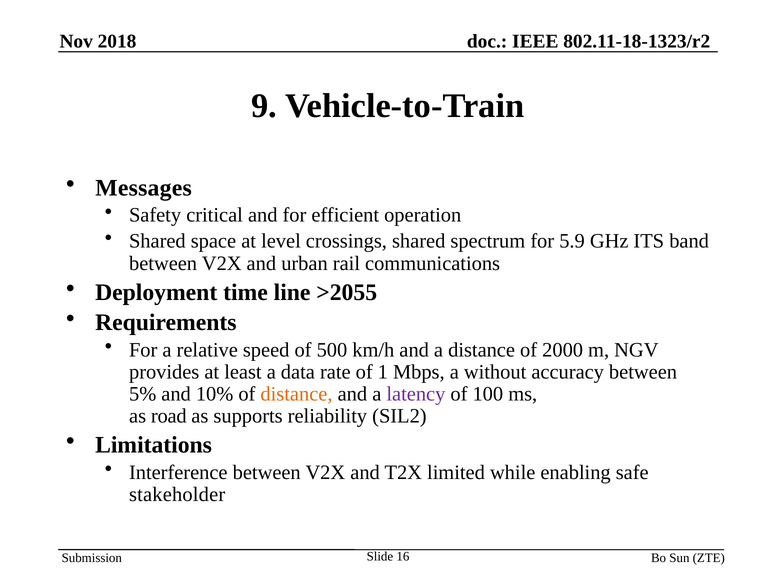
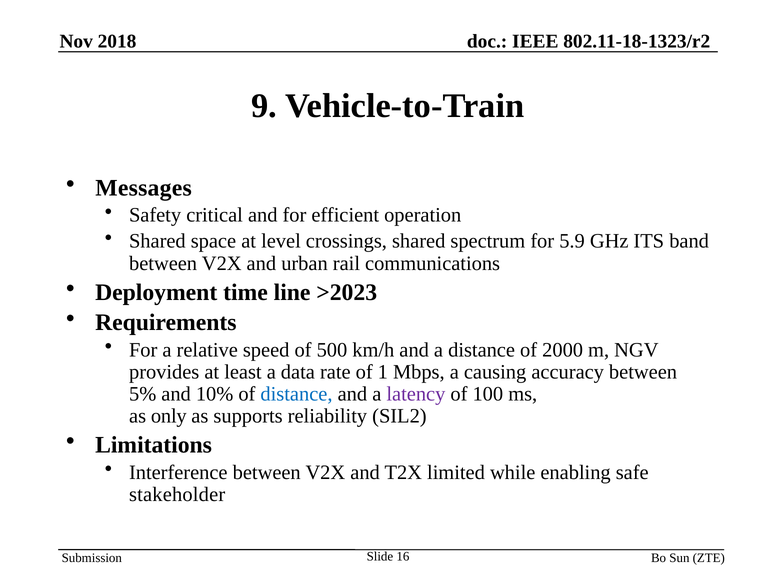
>2055: >2055 -> >2023 (347, 292)
without: without -> causing (495, 372)
distance colour: orange -> blue (297, 394)
road: road -> only (169, 416)
